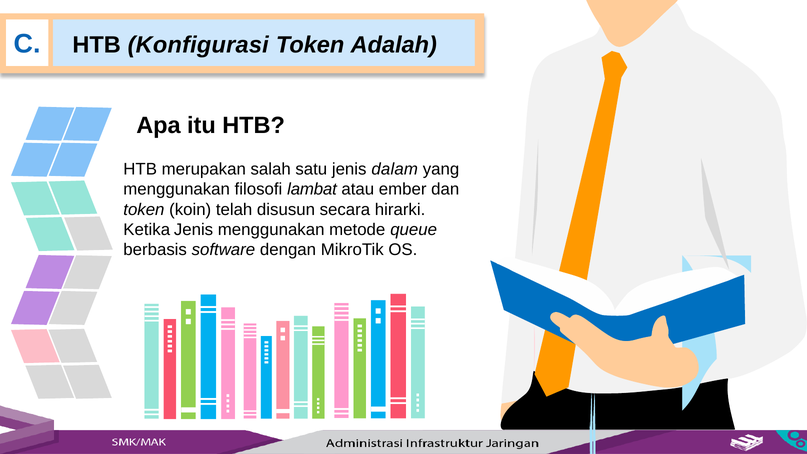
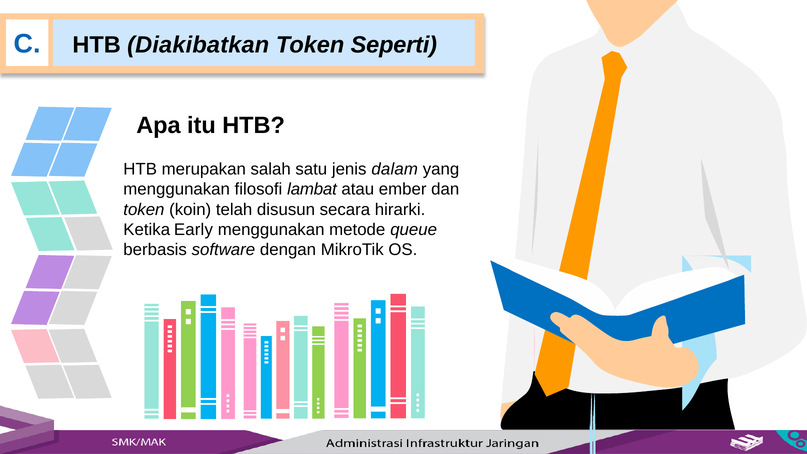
Konfigurasi: Konfigurasi -> Diakibatkan (198, 45)
Adalah: Adalah -> Seperti (394, 45)
Ketika Jenis: Jenis -> Early (193, 230)
